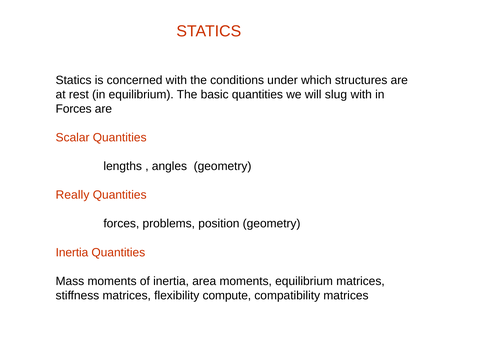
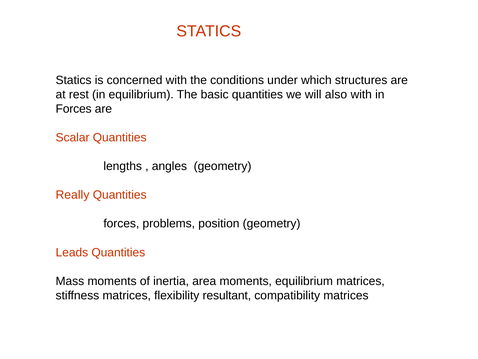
slug: slug -> also (336, 94)
Inertia: Inertia -> Leads (72, 252)
compute: compute -> resultant (227, 295)
